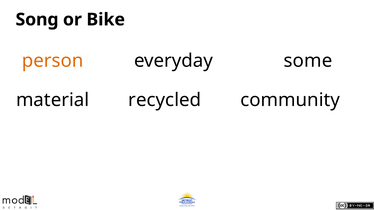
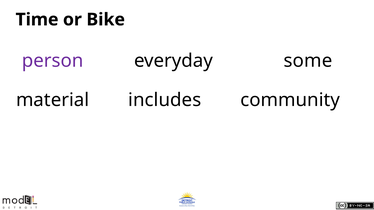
Song: Song -> Time (37, 20)
person colour: orange -> purple (53, 61)
recycled: recycled -> includes (165, 100)
